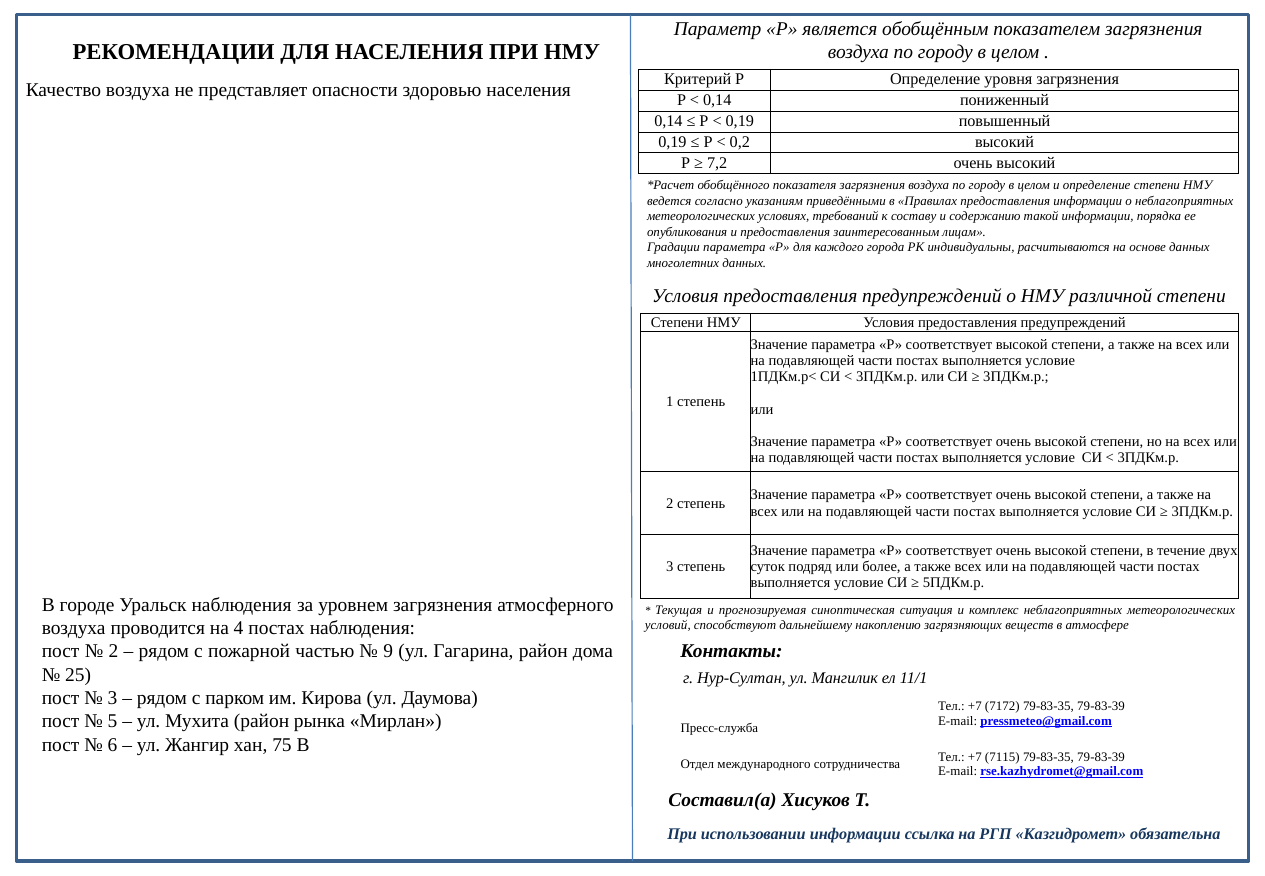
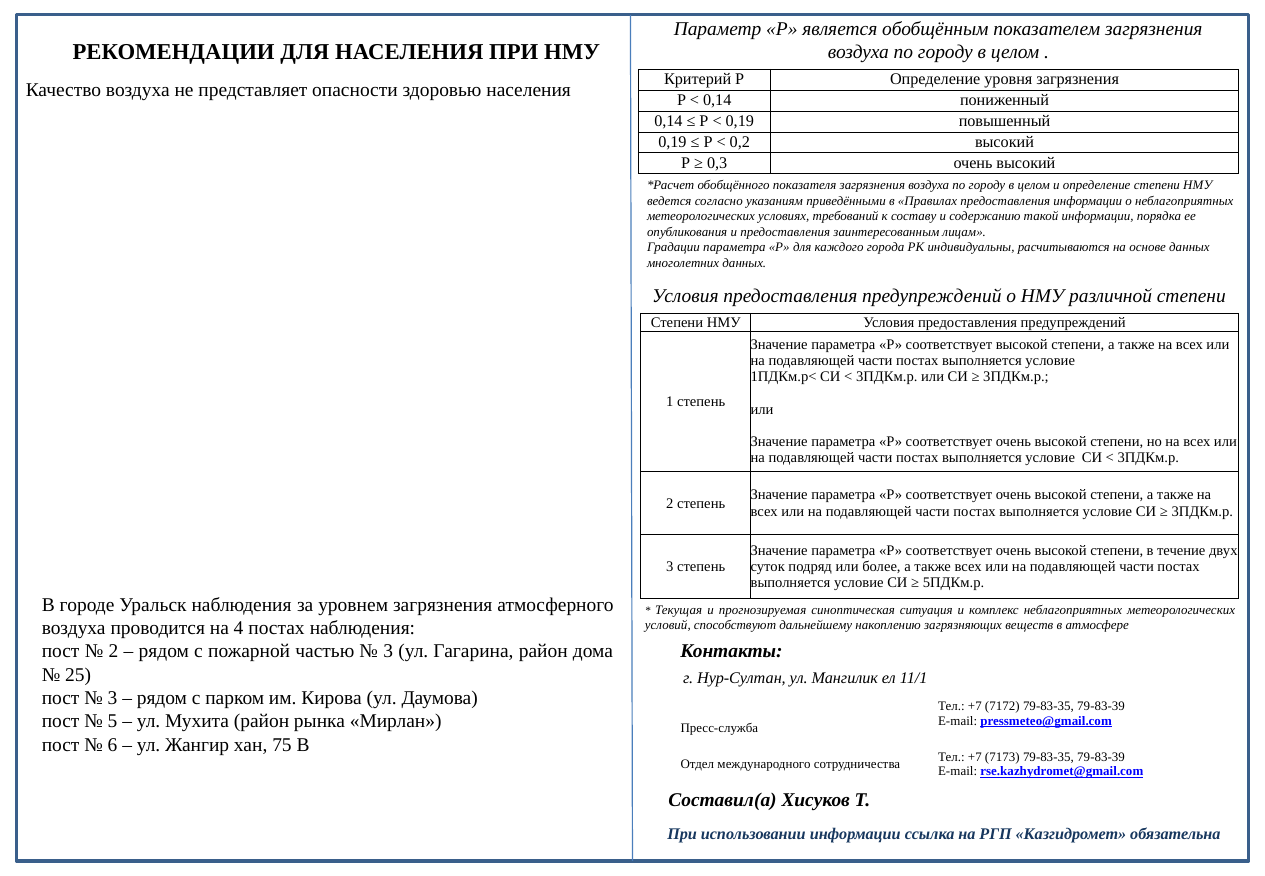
7,2: 7,2 -> 0,3 (717, 163)
9: 9 -> 3 (388, 651)
7115: 7115 -> 7173 (1002, 757)
